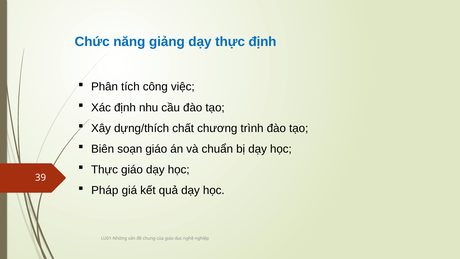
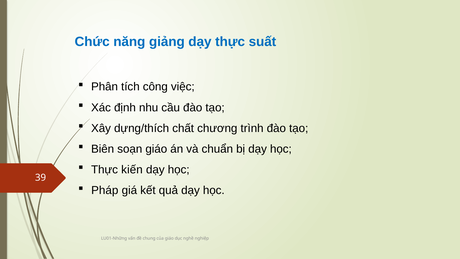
thực định: định -> suất (262, 42)
Thực giáo: giáo -> kiến (132, 170)
